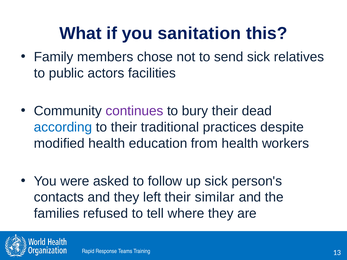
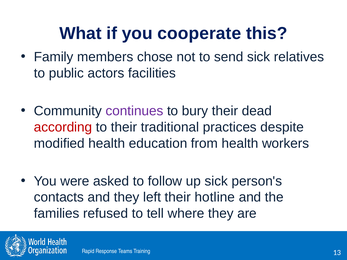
sanitation: sanitation -> cooperate (199, 33)
according colour: blue -> red (63, 127)
similar: similar -> hotline (215, 197)
